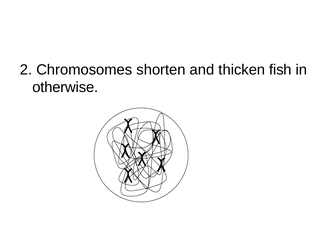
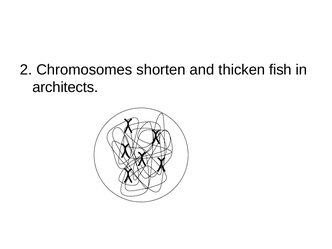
otherwise: otherwise -> architects (65, 87)
